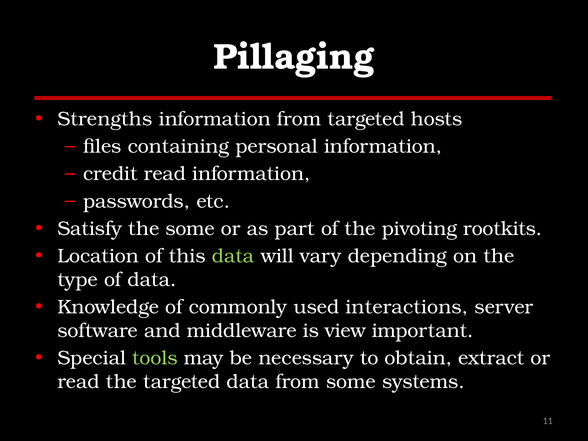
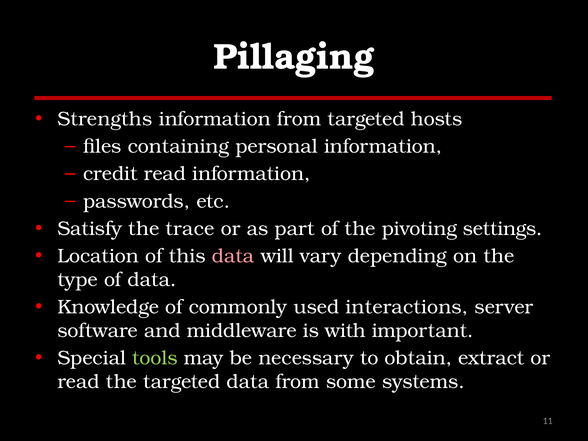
the some: some -> trace (190, 229)
rootkits: rootkits -> settings (503, 229)
data colour: light green -> pink (233, 256)
view: view -> with (345, 331)
